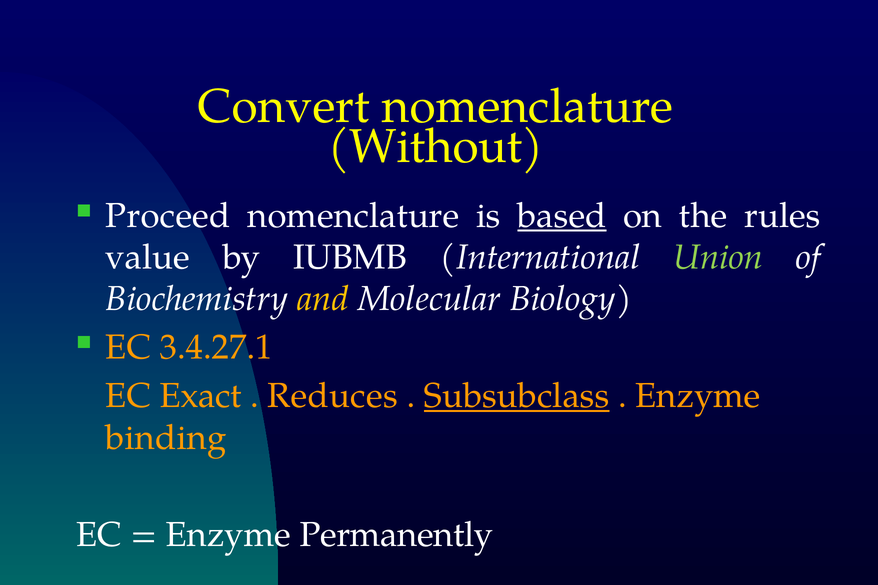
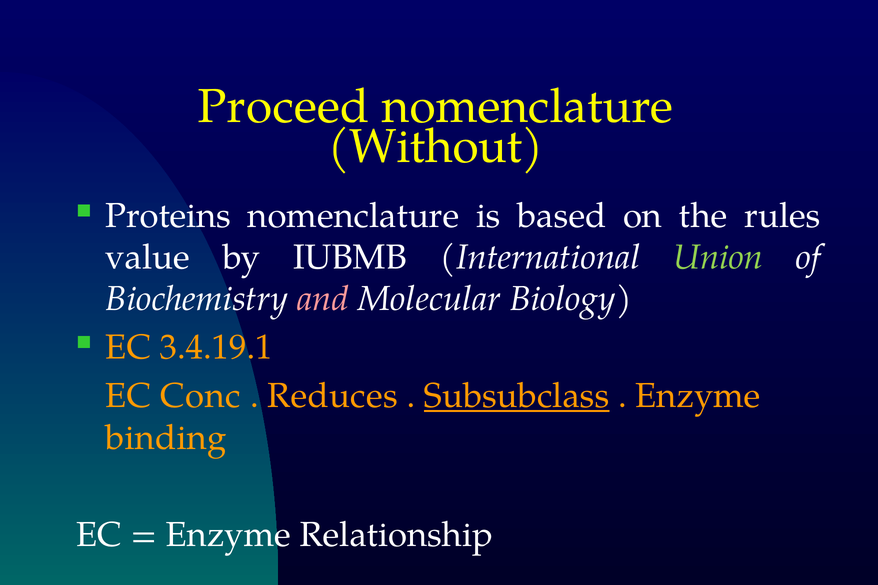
Convert: Convert -> Proceed (284, 106)
Proceed: Proceed -> Proteins (168, 216)
based underline: present -> none (562, 216)
and colour: yellow -> pink (323, 299)
3.4.27.1: 3.4.27.1 -> 3.4.19.1 (216, 348)
Exact: Exact -> Conc (200, 396)
Permanently: Permanently -> Relationship (396, 535)
